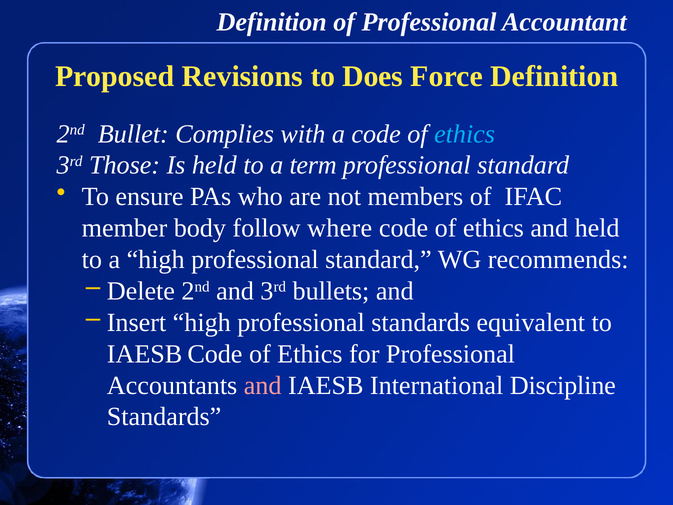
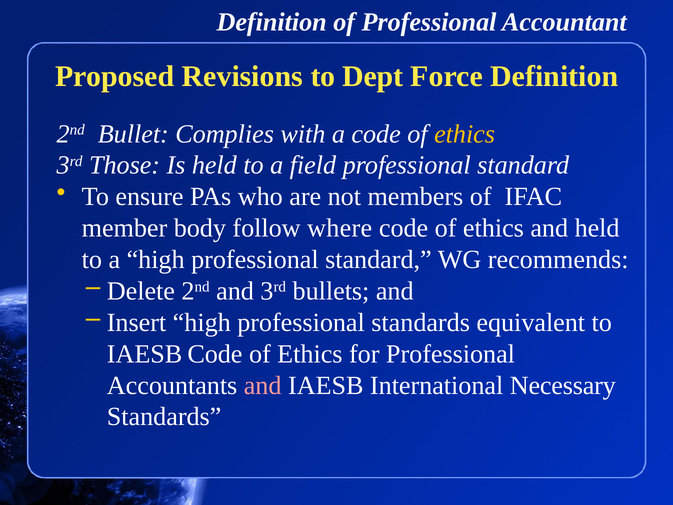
Does: Does -> Dept (373, 77)
ethics colour: light blue -> yellow (465, 134)
term: term -> field (313, 165)
Discipline: Discipline -> Necessary (563, 385)
